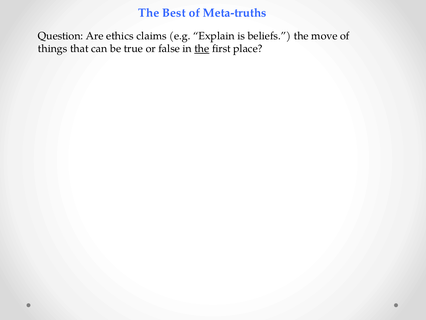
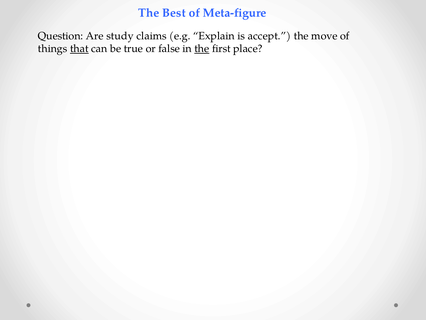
Meta-truths: Meta-truths -> Meta-figure (235, 13)
ethics: ethics -> study (120, 36)
beliefs: beliefs -> accept (269, 36)
that underline: none -> present (79, 49)
